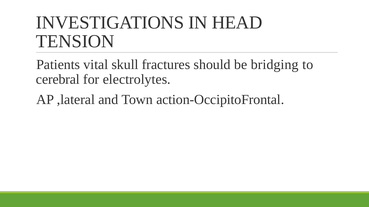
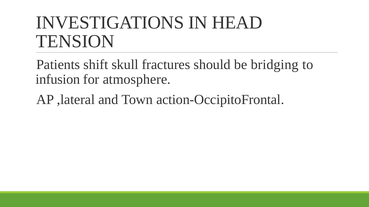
vital: vital -> shift (96, 65)
cerebral: cerebral -> infusion (58, 80)
electrolytes: electrolytes -> atmosphere (137, 80)
